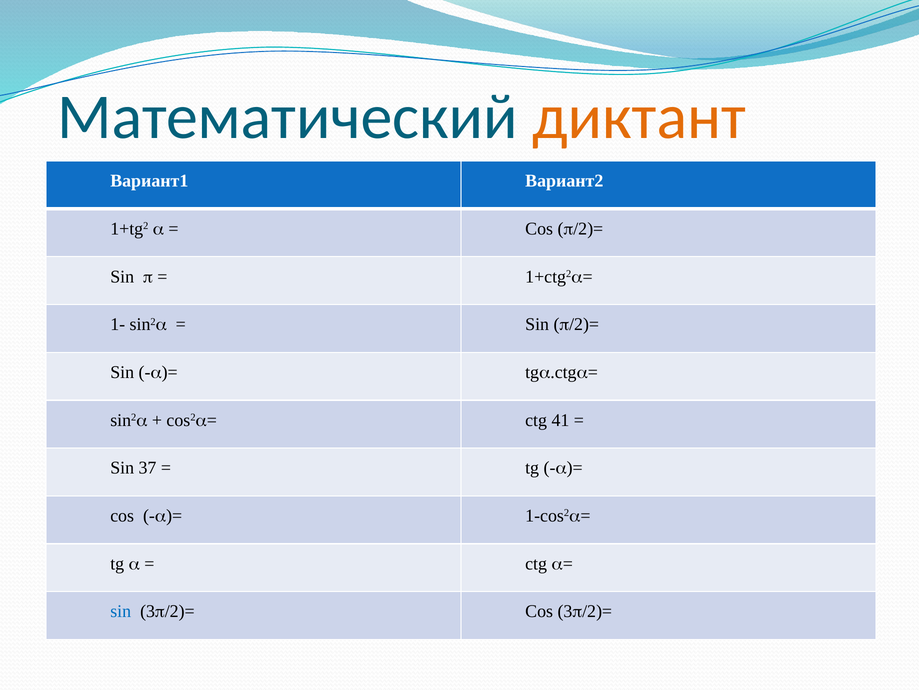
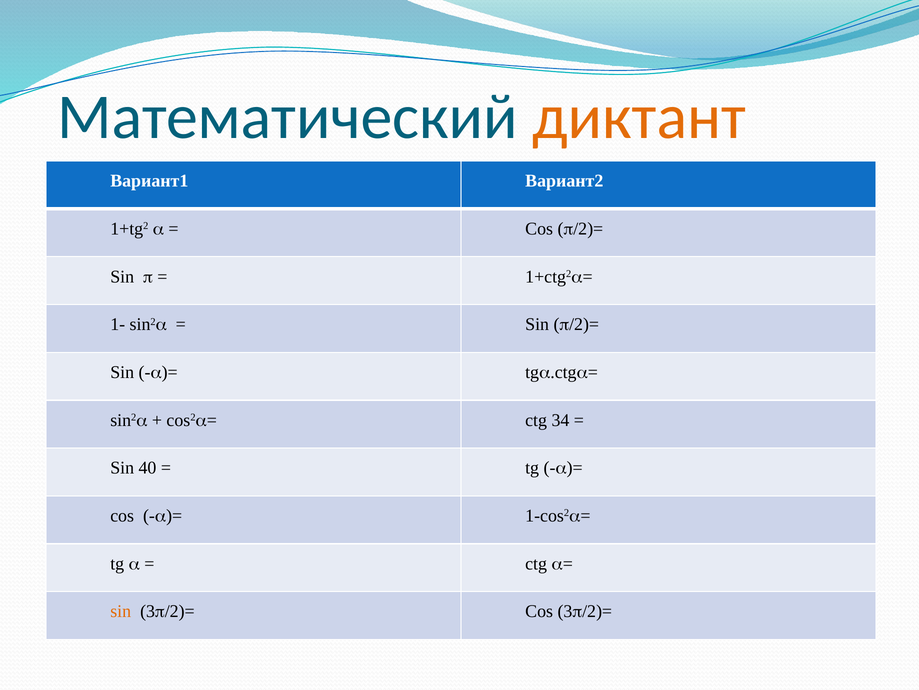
41: 41 -> 34 (560, 420)
37: 37 -> 40 (148, 467)
sin colour: blue -> orange (121, 611)
